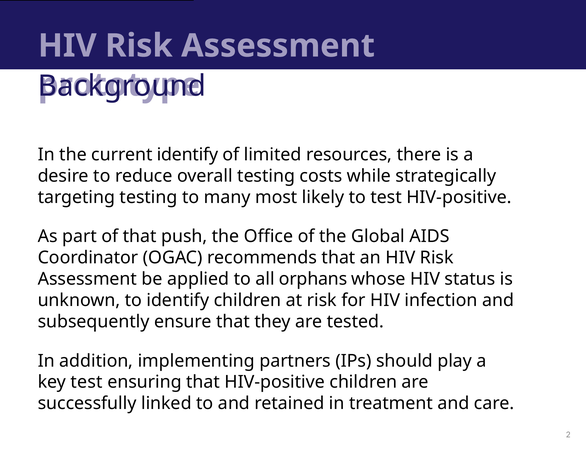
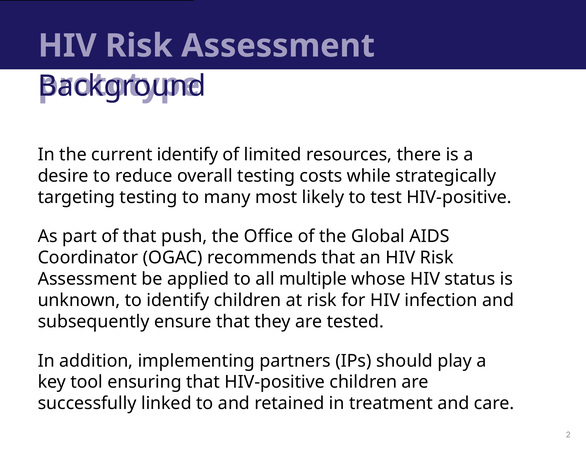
orphans: orphans -> multiple (313, 279)
key test: test -> tool (87, 382)
